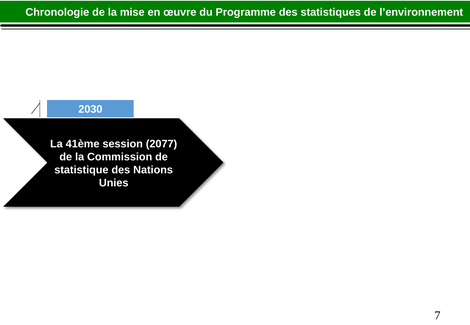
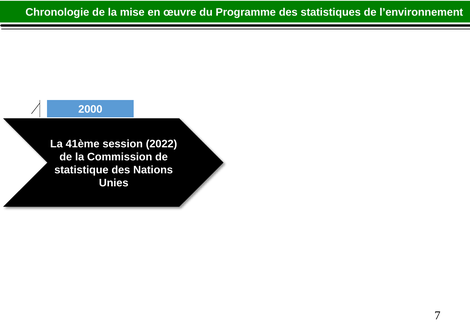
2030: 2030 -> 2000 (90, 109)
2077: 2077 -> 2022 (162, 144)
